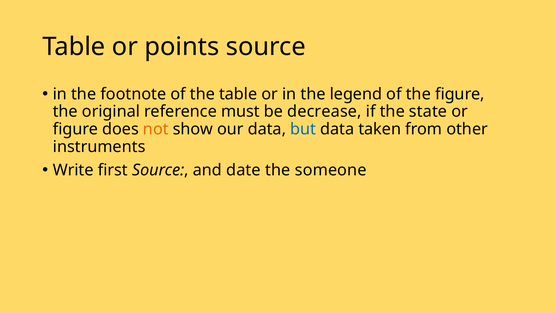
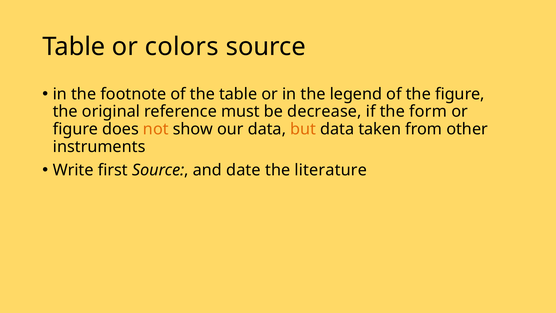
points: points -> colors (182, 47)
state: state -> form (428, 112)
but colour: blue -> orange (303, 129)
someone: someone -> literature (331, 170)
